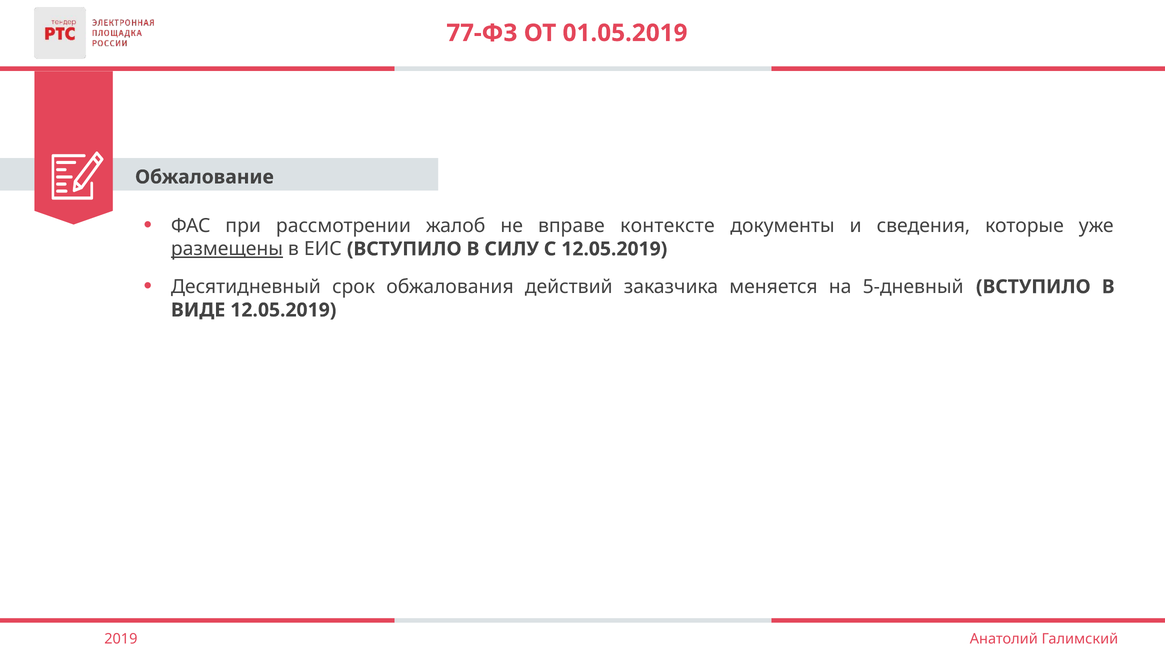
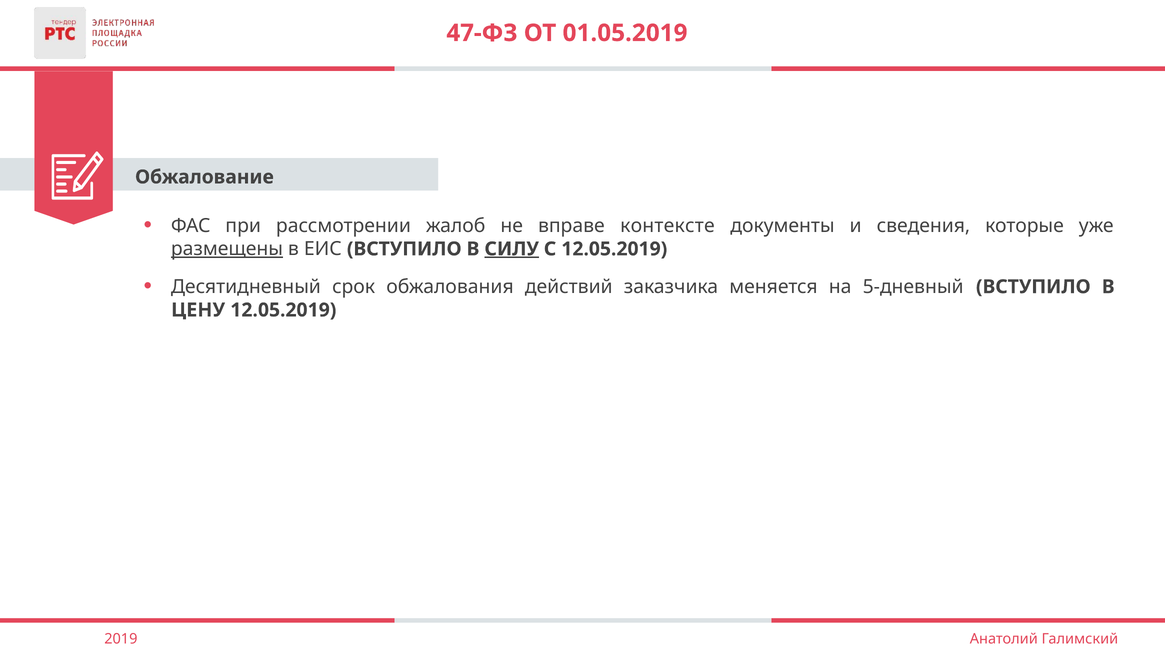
77-ФЗ: 77-ФЗ -> 47-ФЗ (482, 33)
СИЛУ underline: none -> present (512, 249)
ВИДЕ: ВИДЕ -> ЦЕНУ (198, 310)
